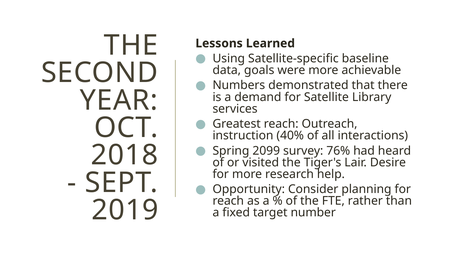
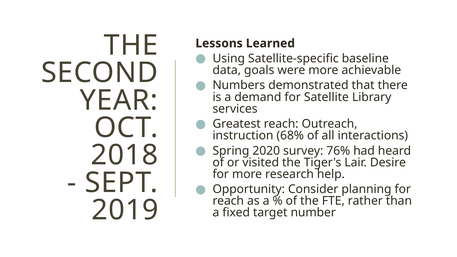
40%: 40% -> 68% (290, 136)
2099: 2099 -> 2020 (266, 151)
